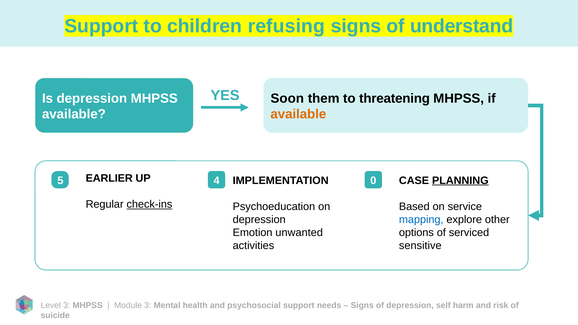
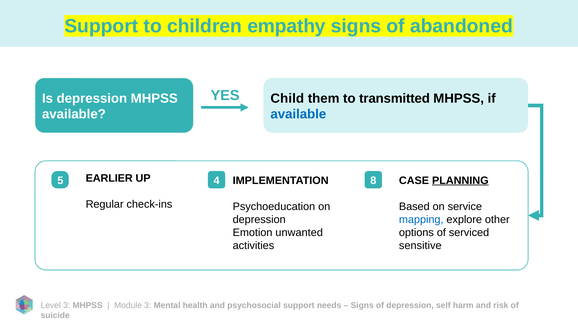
refusing: refusing -> empathy (287, 26)
understand: understand -> abandoned (461, 26)
Soon: Soon -> Child (287, 98)
threatening: threatening -> transmitted (395, 98)
available colour: orange -> blue (298, 114)
0: 0 -> 8 (373, 181)
check-ins underline: present -> none (149, 204)
